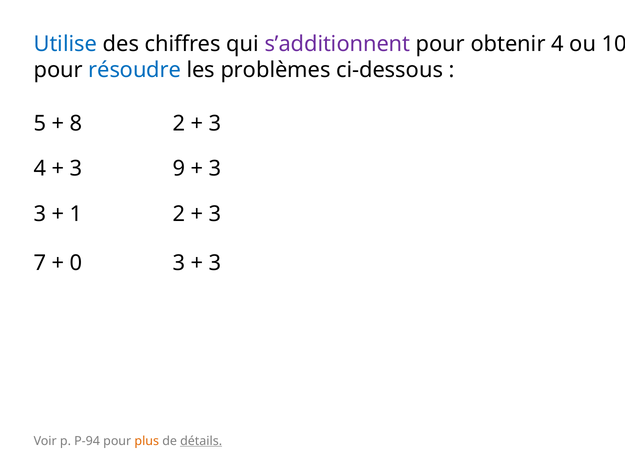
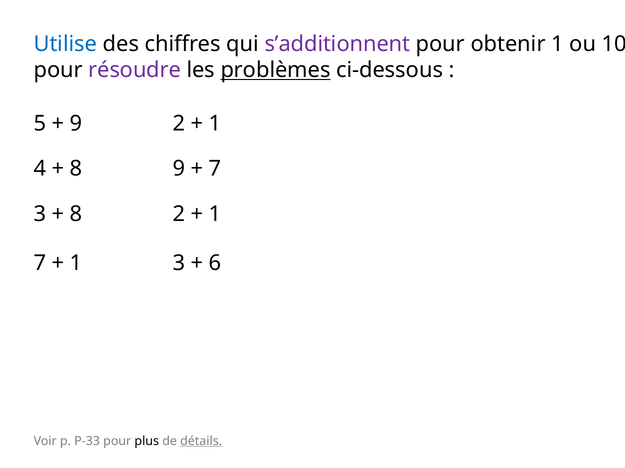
obtenir 4: 4 -> 1 (557, 44)
résoudre colour: blue -> purple (135, 70)
problèmes underline: none -> present (276, 70)
8: 8 -> 9 (76, 124)
3: 3 -> 1 (215, 124)
3: 3 -> 8 (76, 169)
3: 3 -> 7 (215, 169)
1: 1 -> 8 (76, 214)
3: 3 -> 1 (215, 214)
0: 0 -> 1 (76, 264)
3: 3 -> 6 (215, 264)
P-94: P-94 -> P-33 (87, 442)
plus colour: orange -> black (147, 442)
